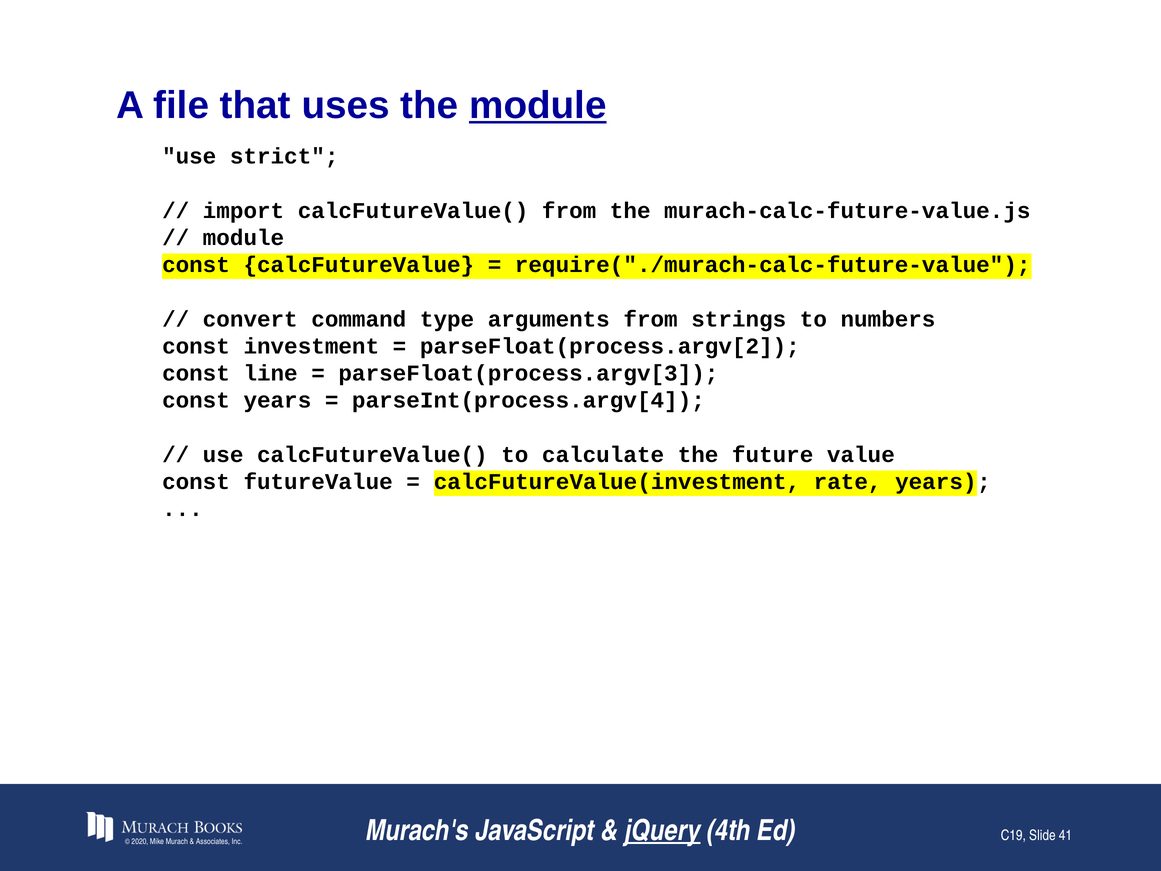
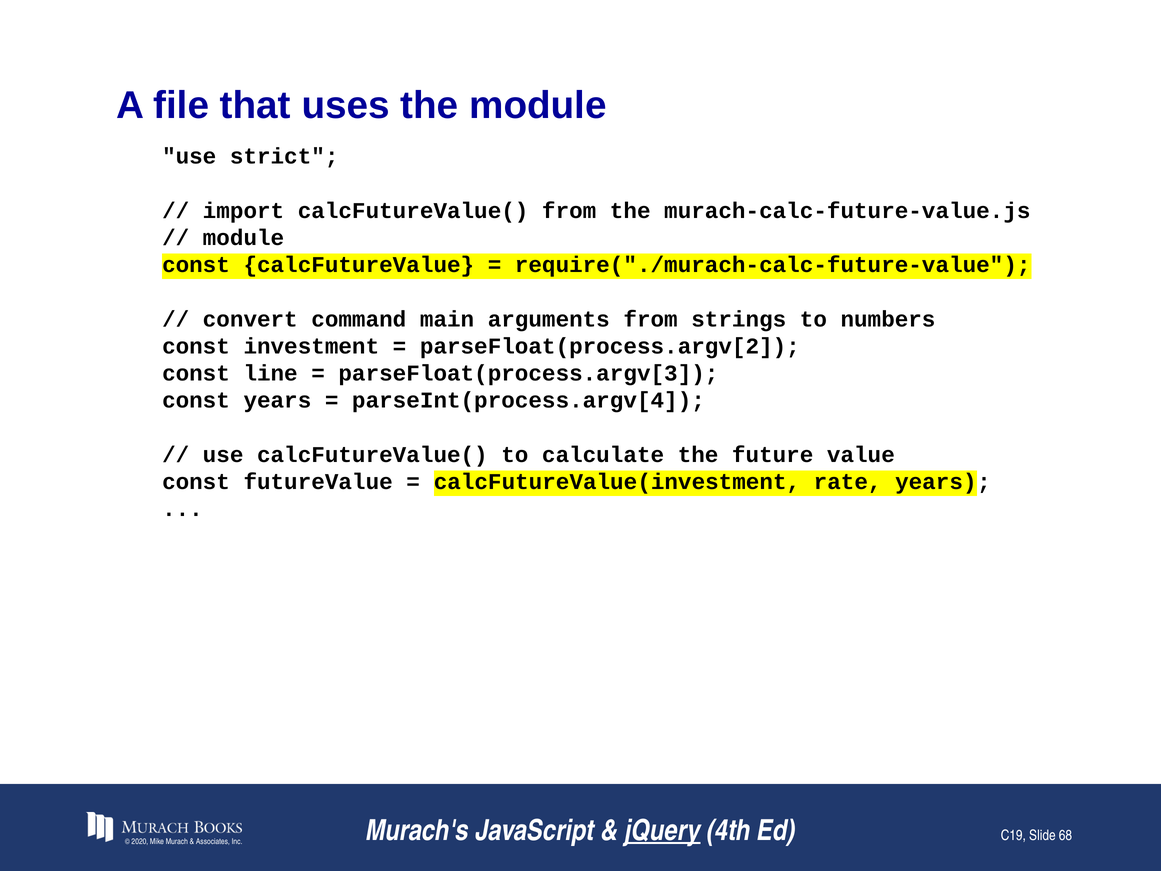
module underline: present -> none (538, 105)
type: type -> main (447, 319)
41: 41 -> 68 (1065, 835)
